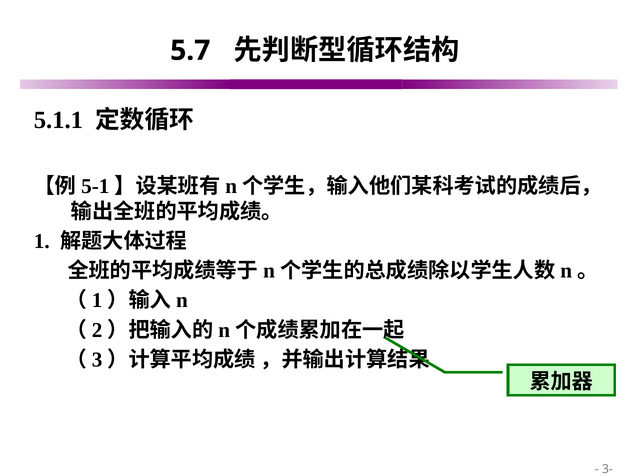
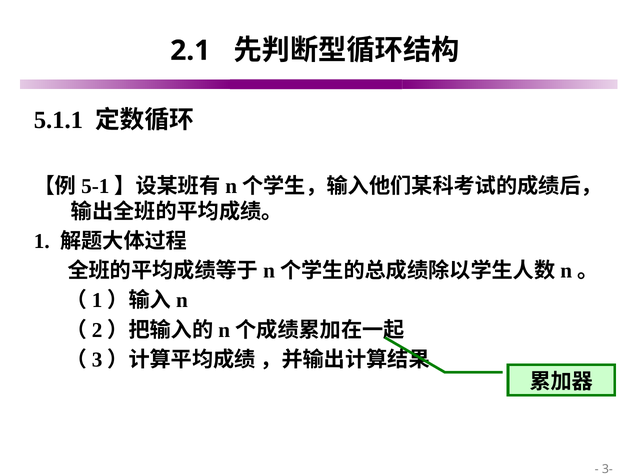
5.7: 5.7 -> 2.1 (190, 51)
